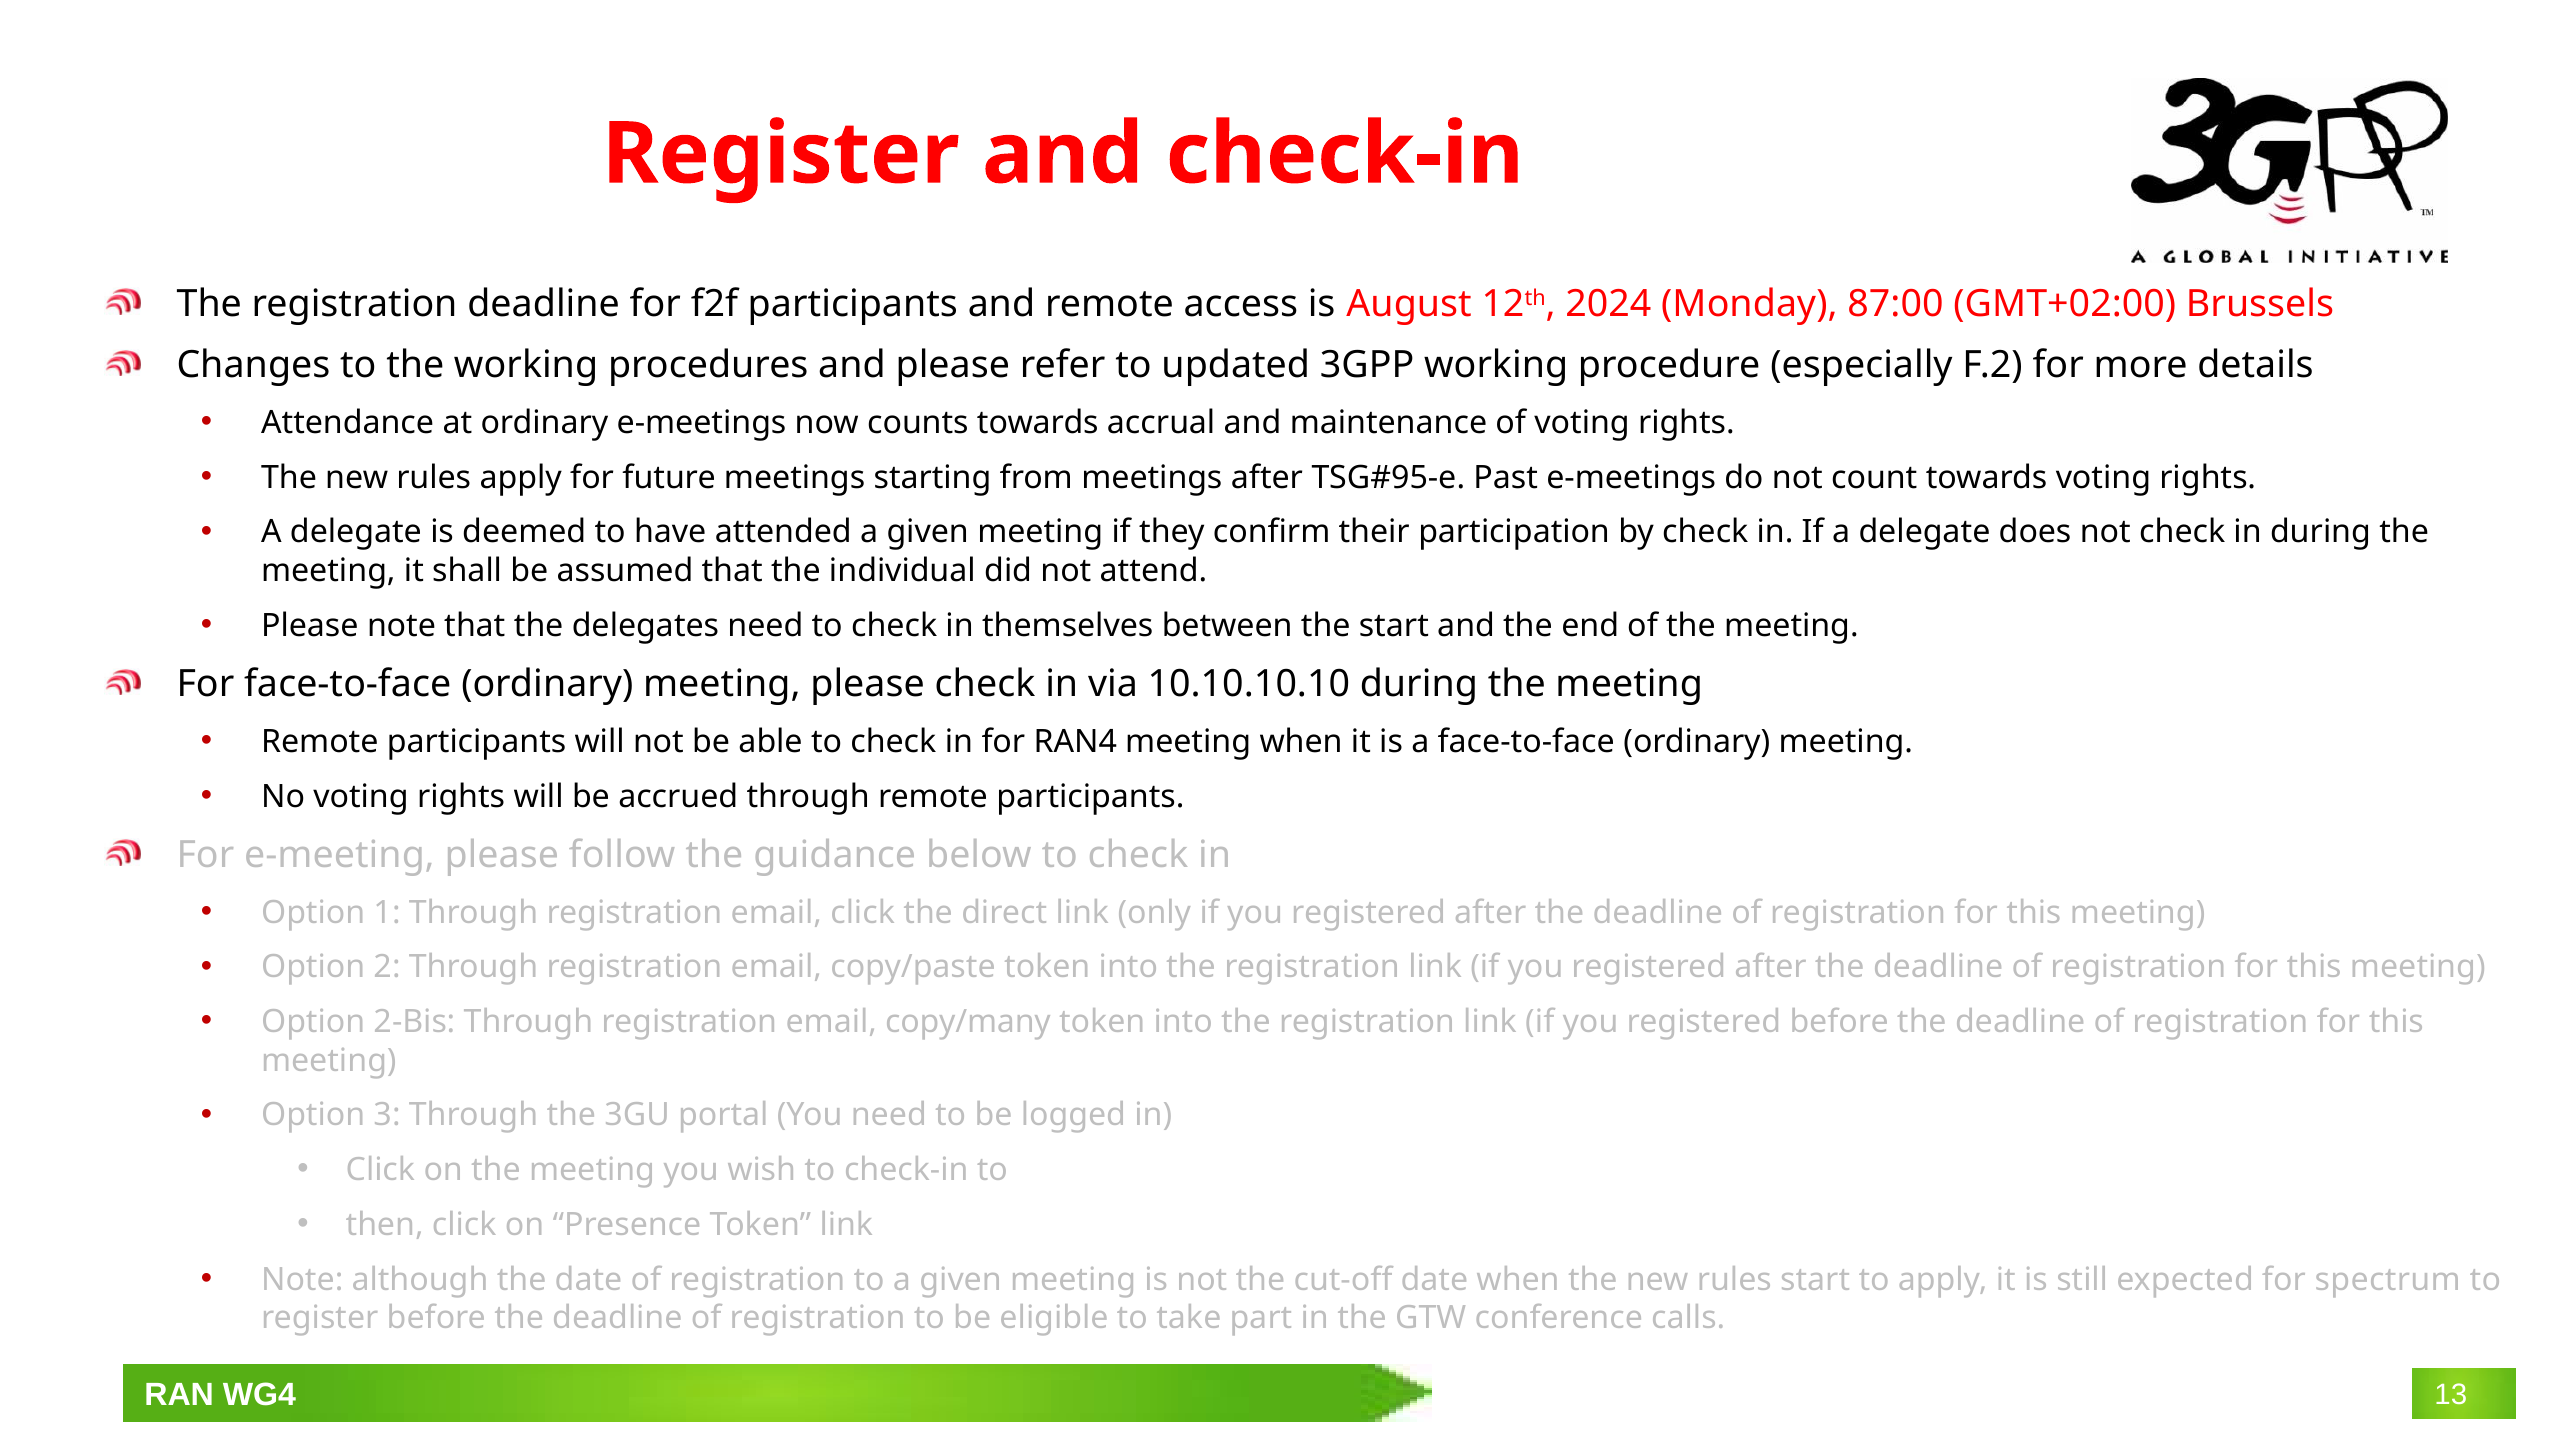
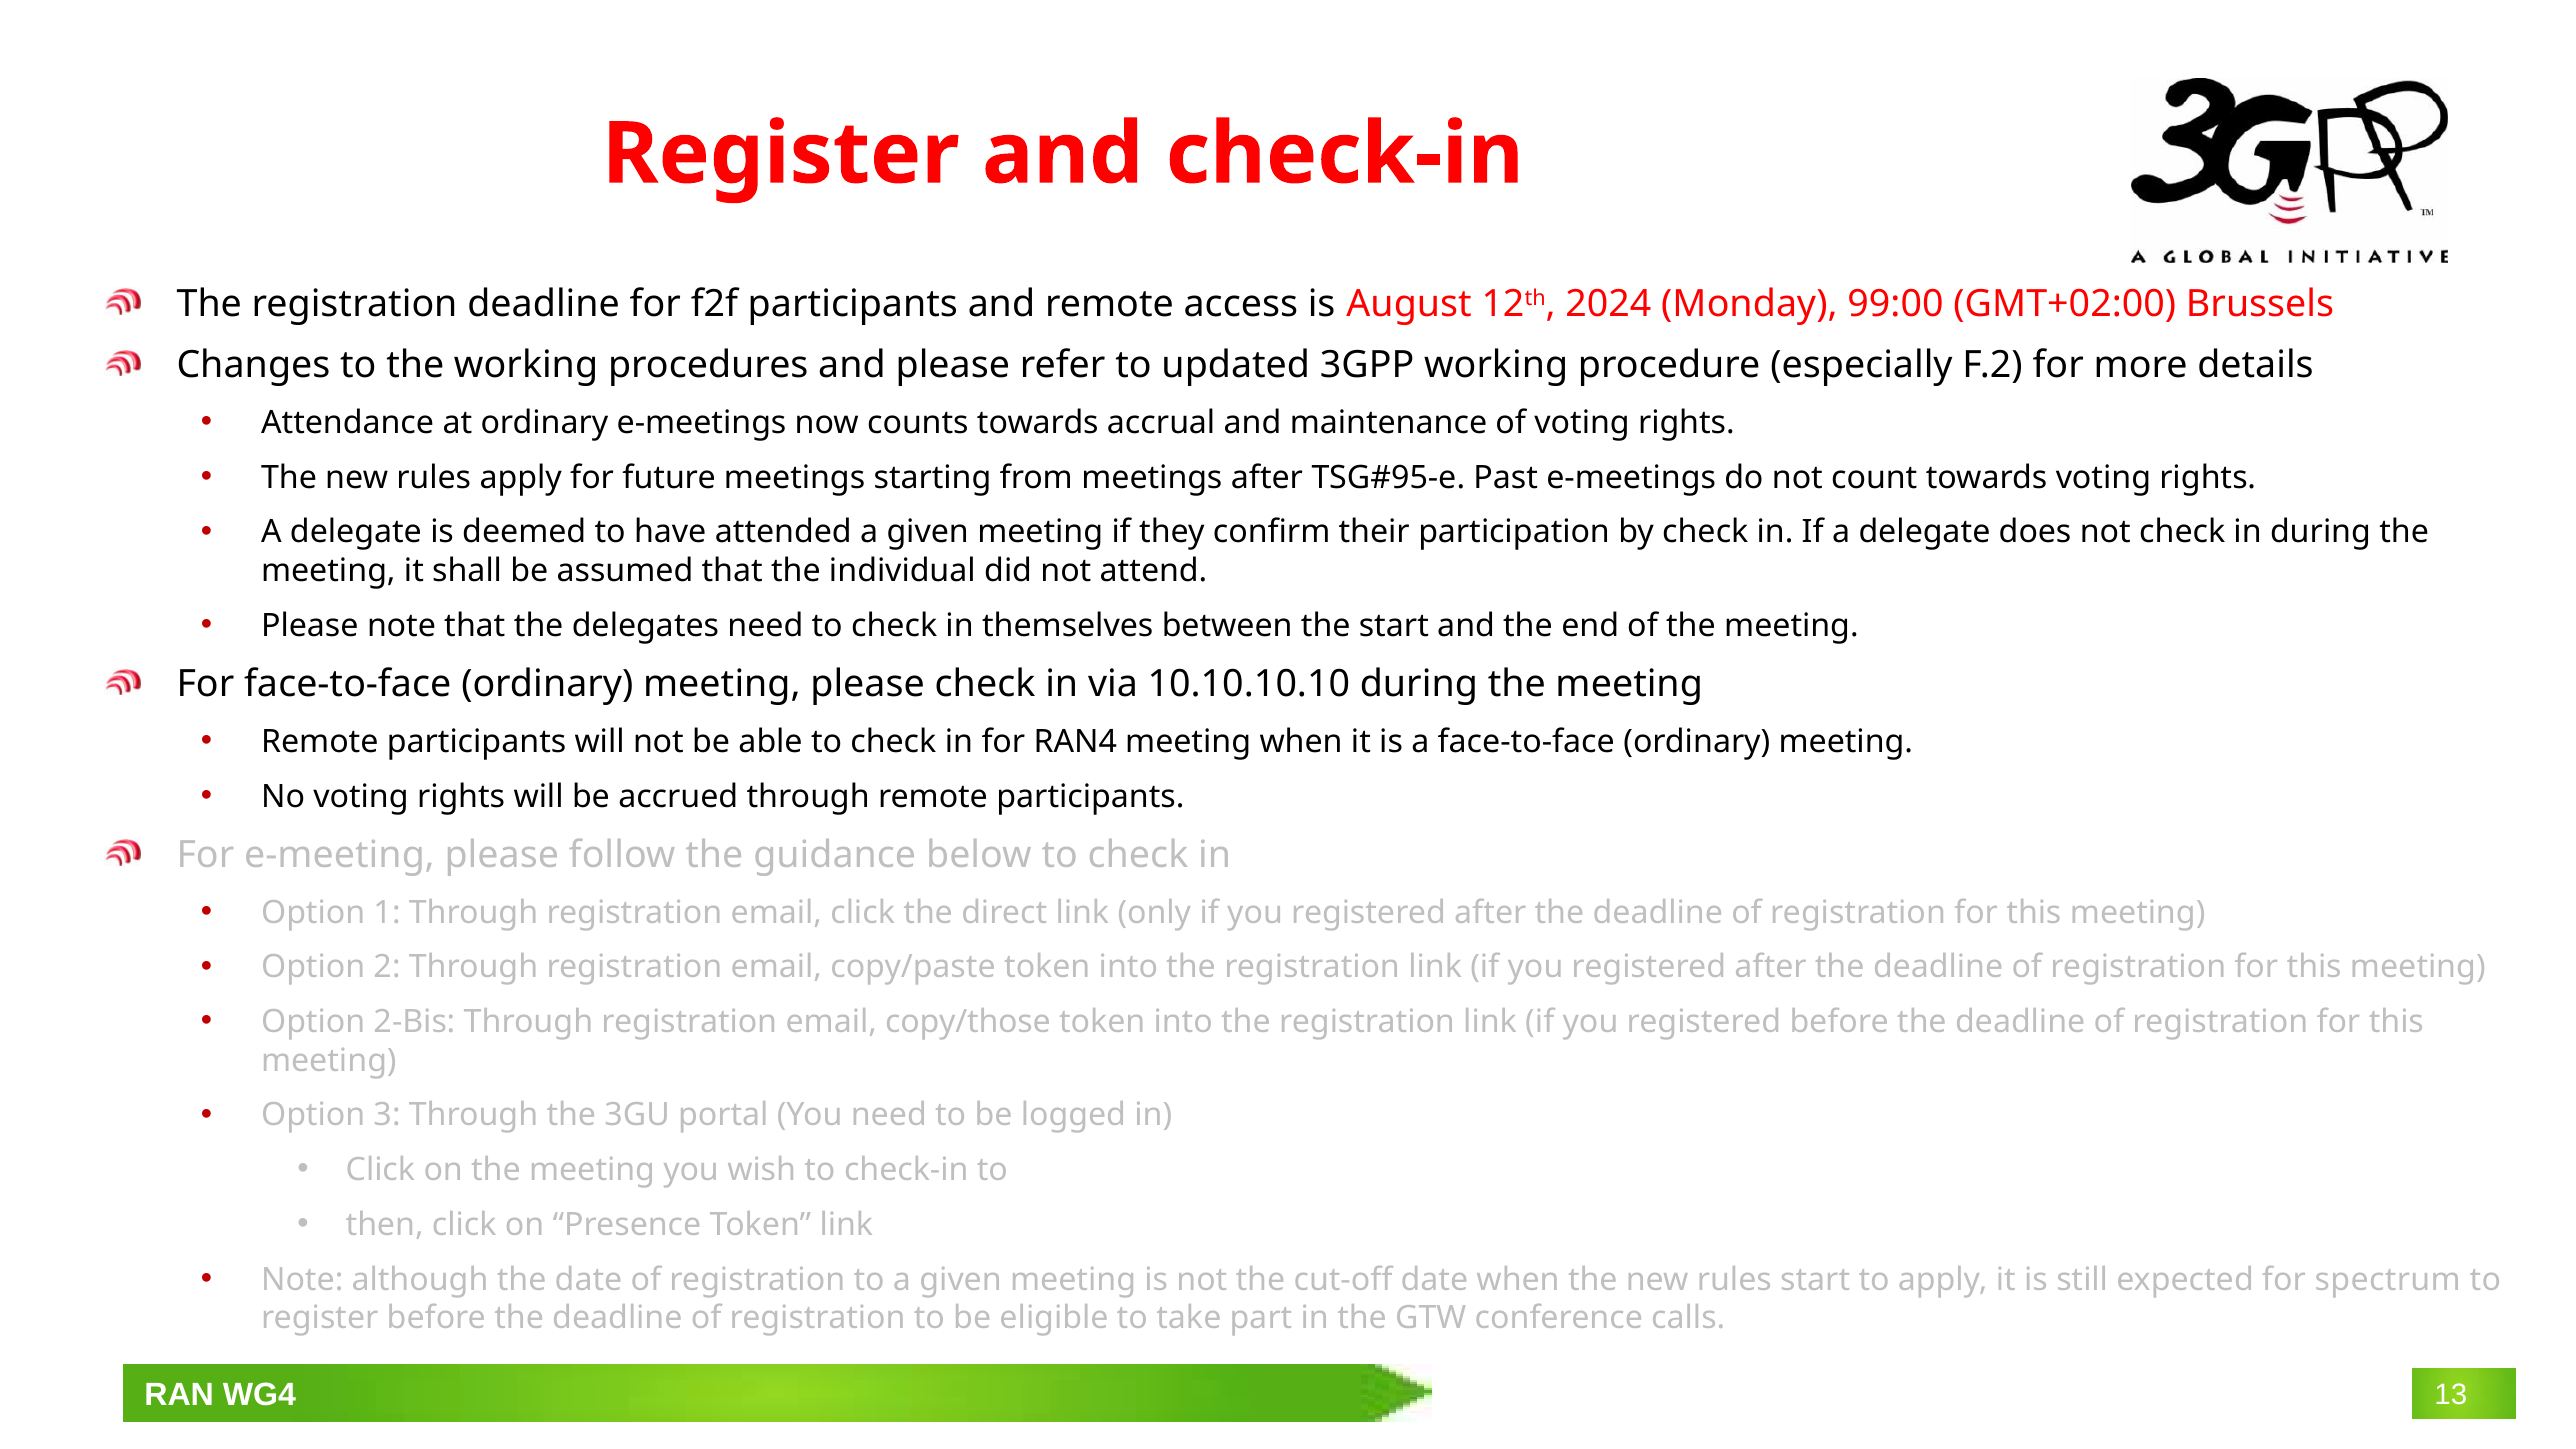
87:00: 87:00 -> 99:00 (1896, 304)
copy/many: copy/many -> copy/those (968, 1022)
